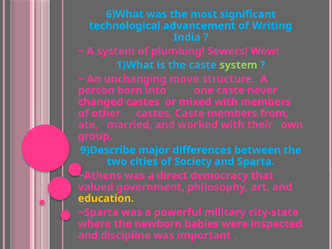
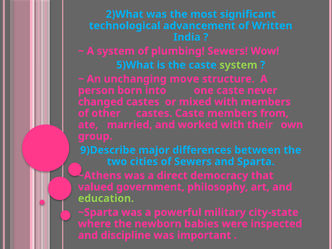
6)What: 6)What -> 2)What (125, 14)
Writing: Writing -> Written (272, 26)
1)What: 1)What -> 5)What (135, 65)
of Society: Society -> Sewers (193, 162)
education colour: yellow -> light green (106, 198)
